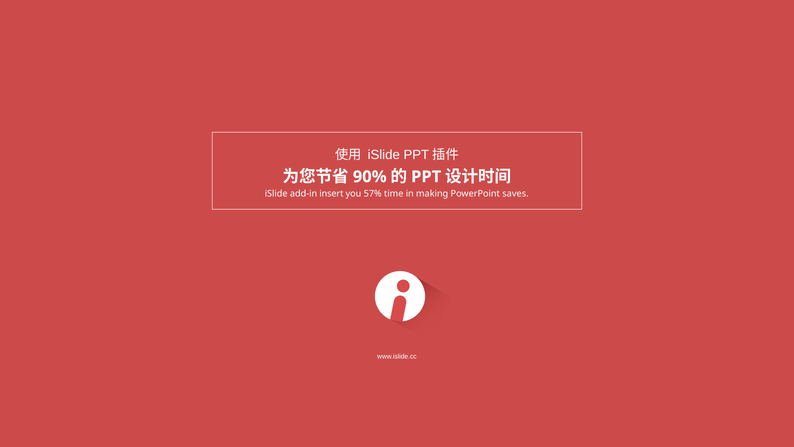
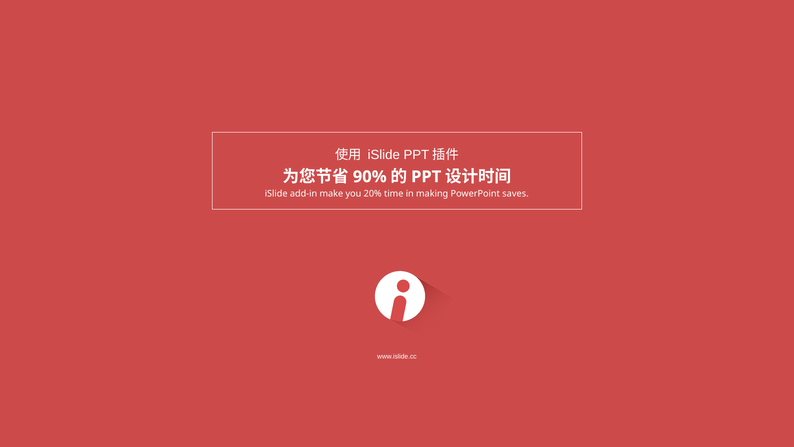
insert: insert -> make (331, 194)
57%: 57% -> 20% (373, 194)
